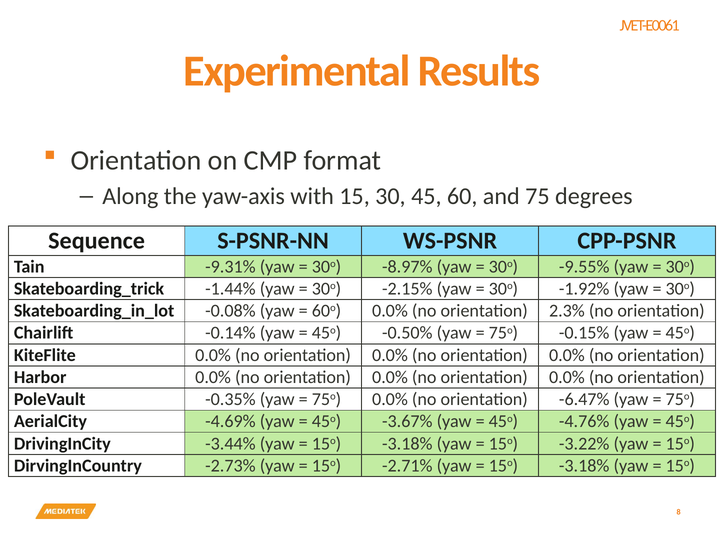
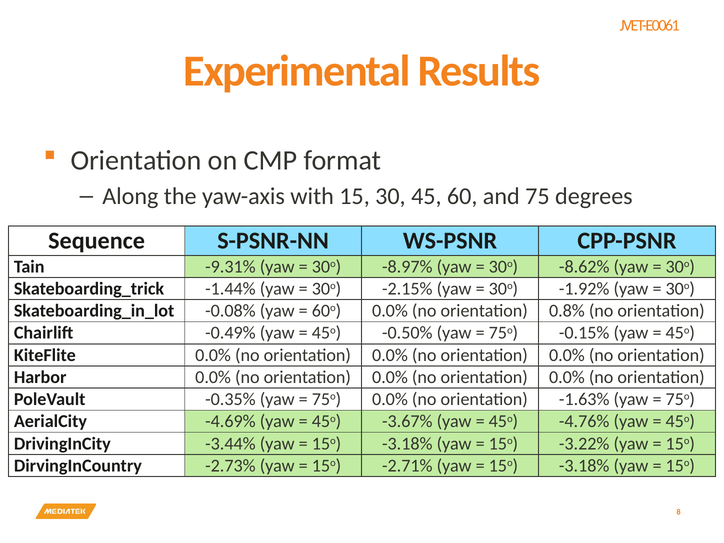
-9.55%: -9.55% -> -8.62% (584, 267)
2.3%: 2.3% -> 0.8% (567, 311)
-0.14%: -0.14% -> -0.49% (230, 333)
-6.47%: -6.47% -> -1.63% (584, 399)
